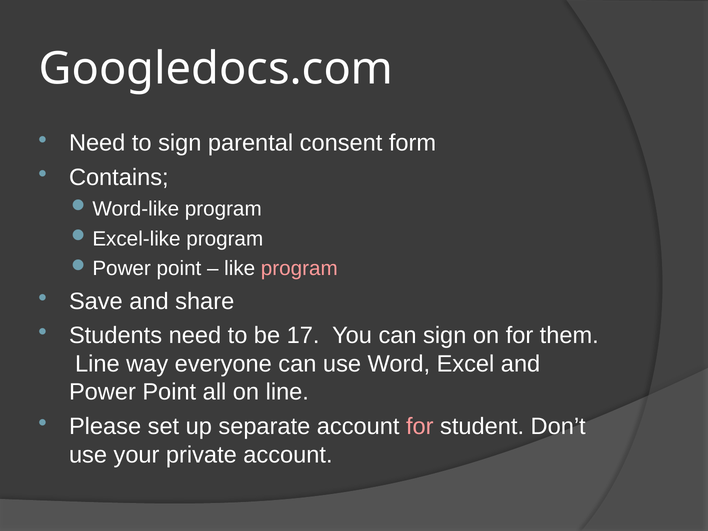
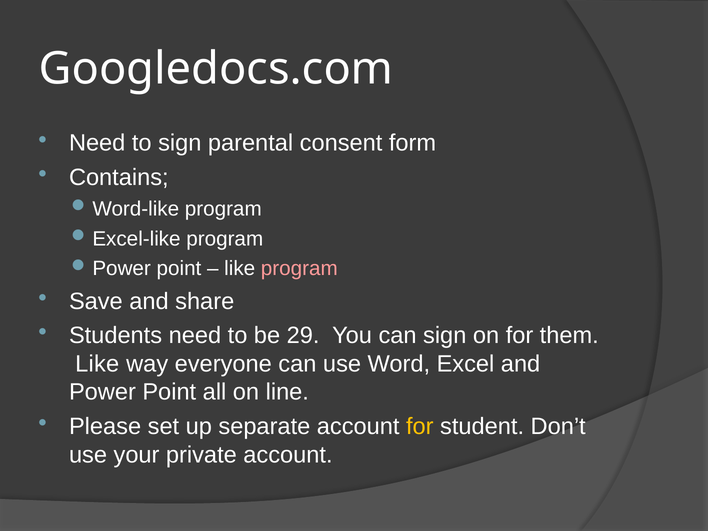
17: 17 -> 29 (303, 336)
Line: Line -> Like (97, 364)
for colour: pink -> yellow (420, 426)
